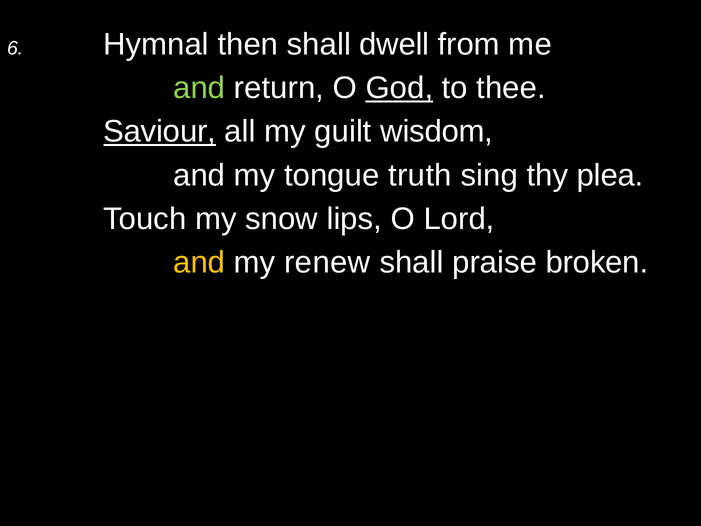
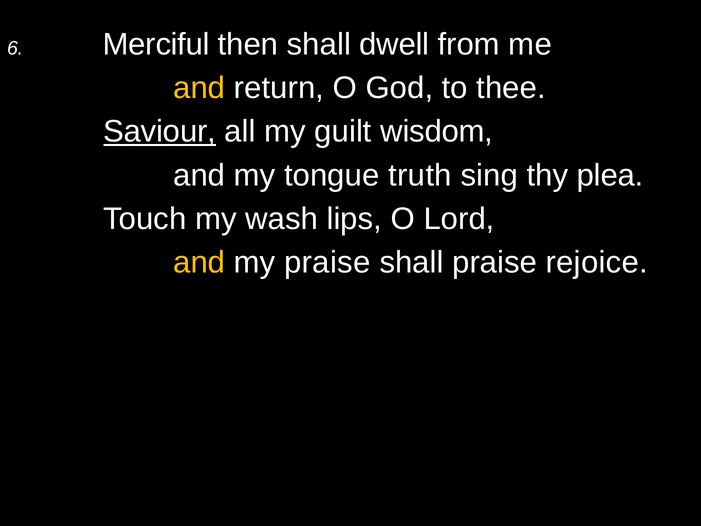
Hymnal: Hymnal -> Merciful (156, 44)
and colour: light green -> yellow (199, 88)
God underline: present -> none (399, 88)
snow: snow -> wash (282, 219)
my renew: renew -> praise (327, 263)
broken: broken -> rejoice (597, 263)
